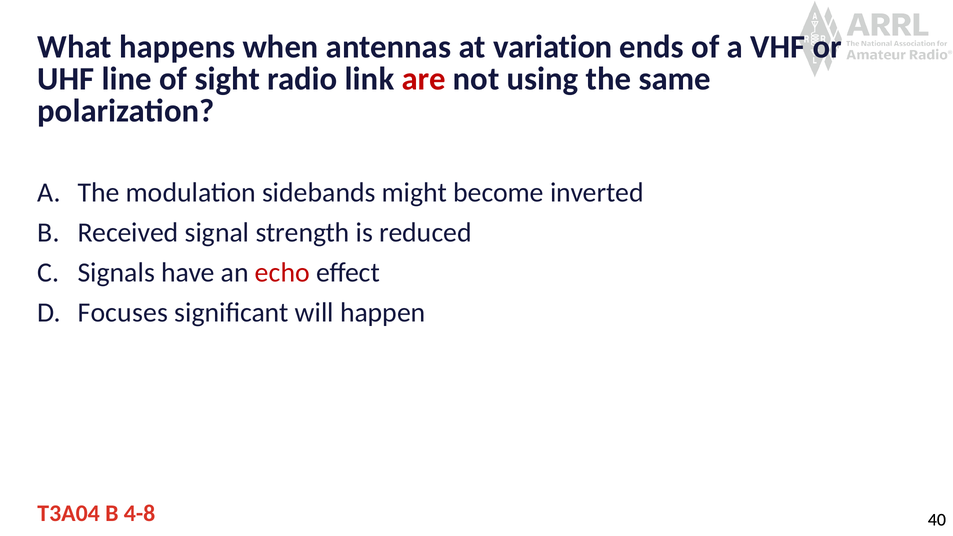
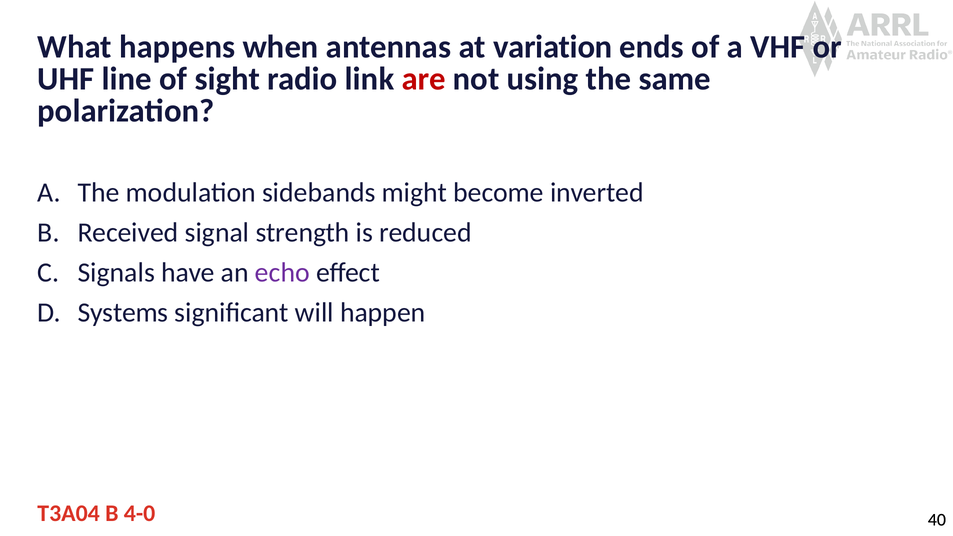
echo colour: red -> purple (282, 272)
Focuses: Focuses -> Systems (123, 312)
4-8: 4-8 -> 4-0 (140, 513)
